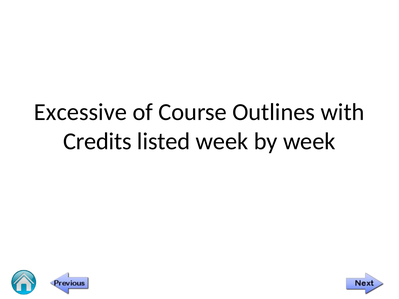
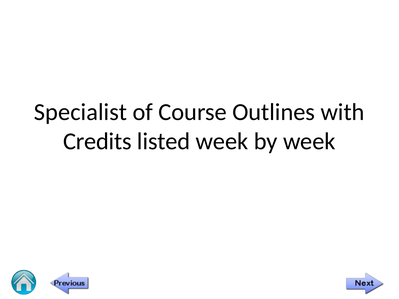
Excessive: Excessive -> Specialist (81, 112)
